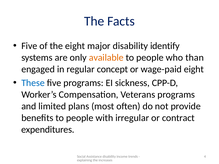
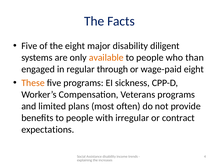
identify: identify -> diligent (165, 46)
concept: concept -> through (112, 69)
These colour: blue -> orange (33, 83)
expenditures: expenditures -> expectations (48, 130)
